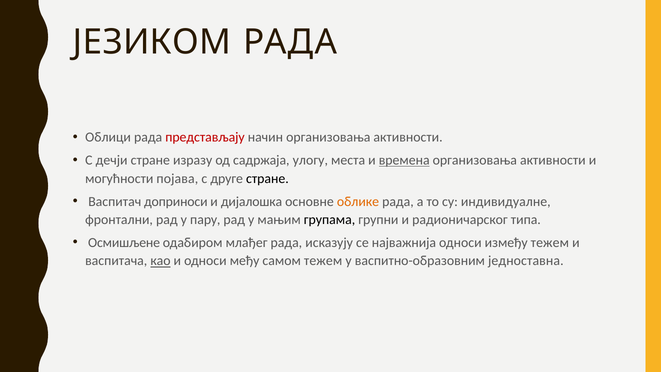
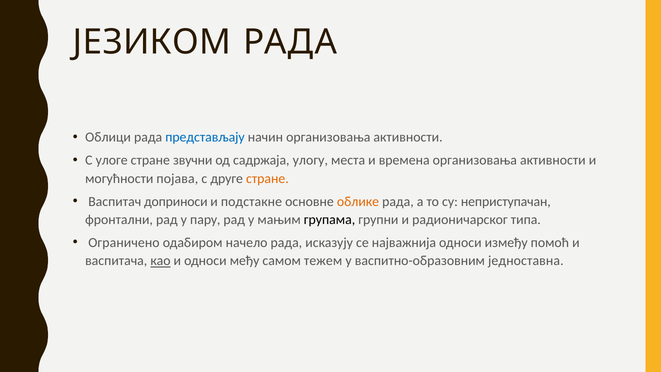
представљају colour: red -> blue (205, 137)
дечји: дечји -> улоге (112, 160)
изразу: изразу -> звучни (193, 160)
времена underline: present -> none (404, 160)
стране colour: black -> orange (267, 178)
дијалошка: дијалошка -> подстакне (251, 201)
индивидуалне: индивидуалне -> неприступачан (506, 201)
Осмишљене: Осмишљене -> Ограничено (124, 243)
млађег: млађег -> начело (247, 243)
између тежем: тежем -> помоћ (550, 243)
